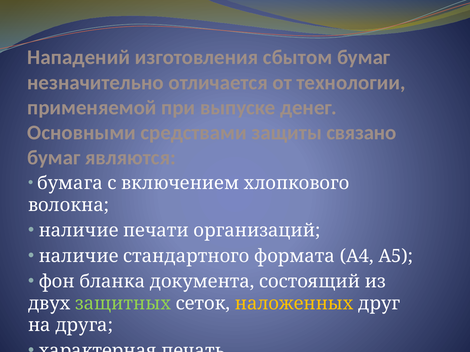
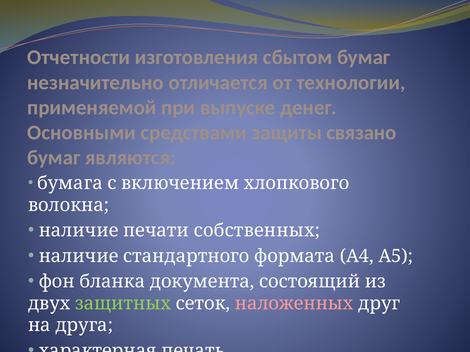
Нападений: Нападений -> Отчетности (79, 58)
организаций: организаций -> собственных (257, 231)
наложенных colour: yellow -> pink (294, 304)
